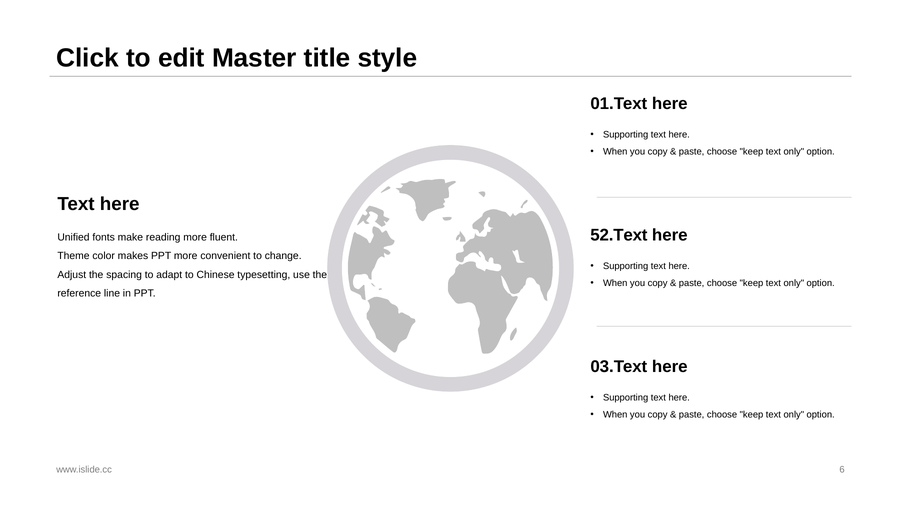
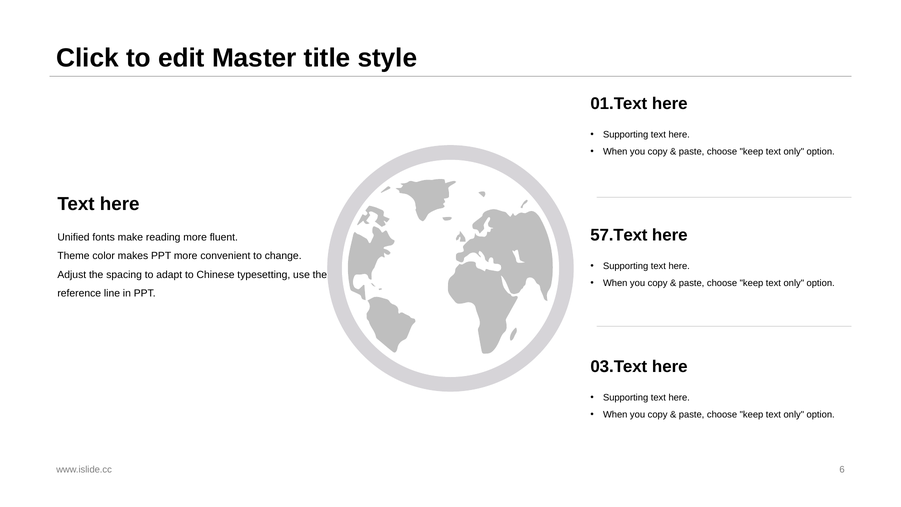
52.Text: 52.Text -> 57.Text (619, 235)
